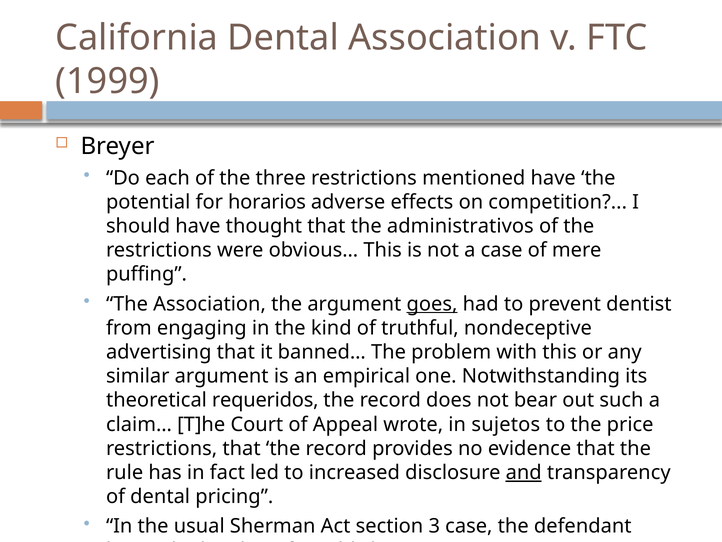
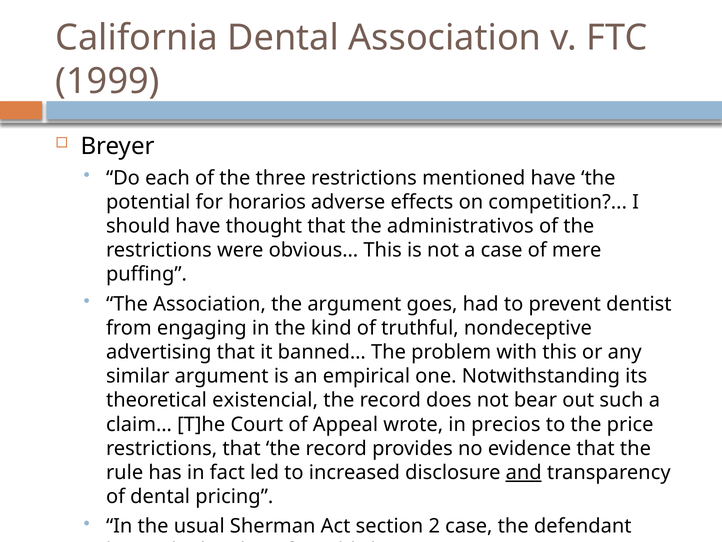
goes underline: present -> none (432, 304)
requeridos: requeridos -> existencial (265, 400)
sujetos: sujetos -> precios (506, 424)
3: 3 -> 2 (434, 526)
